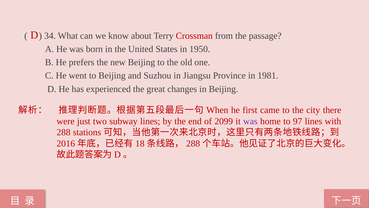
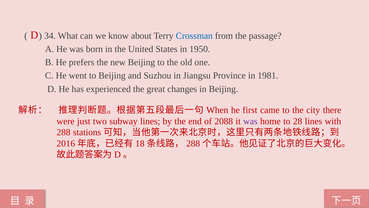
Crossman colour: red -> blue (194, 36)
2099: 2099 -> 2088 (224, 121)
97: 97 -> 28 (298, 121)
